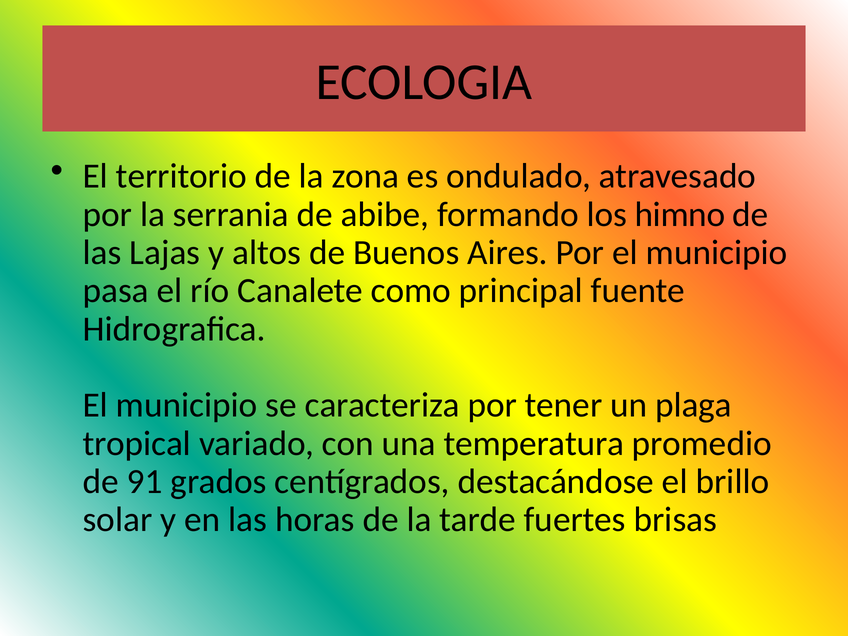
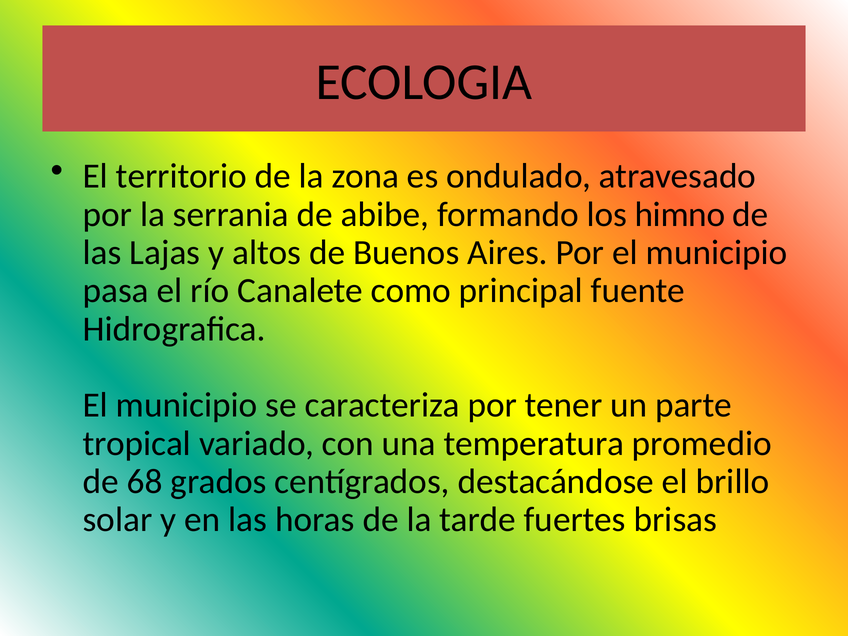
plaga: plaga -> parte (694, 405)
91: 91 -> 68 (145, 482)
